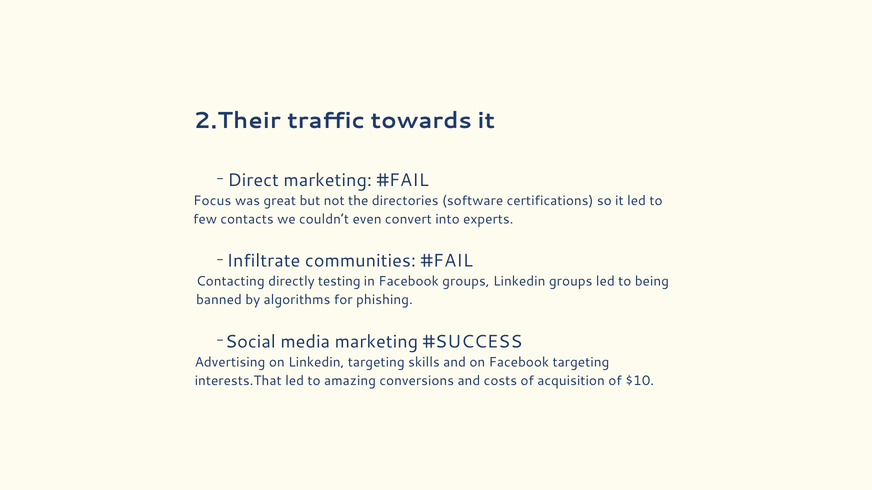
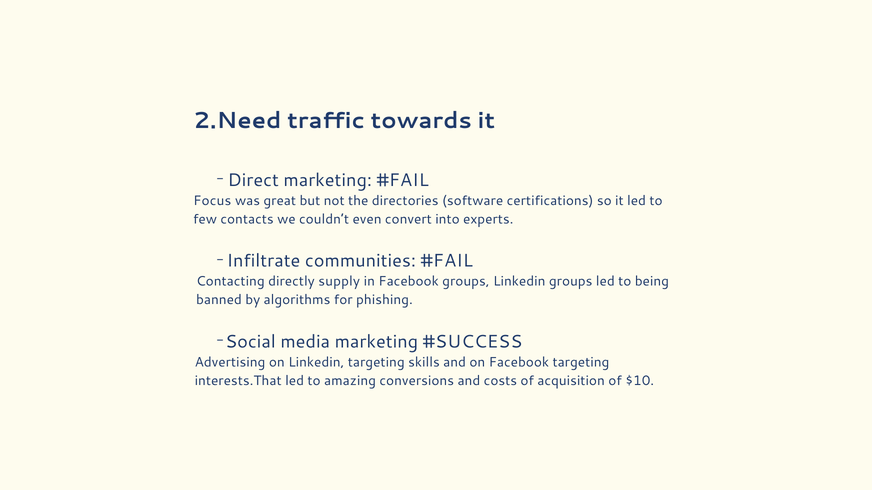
2.Their: 2.Their -> 2.Need (237, 121)
testing: testing -> supply (339, 282)
